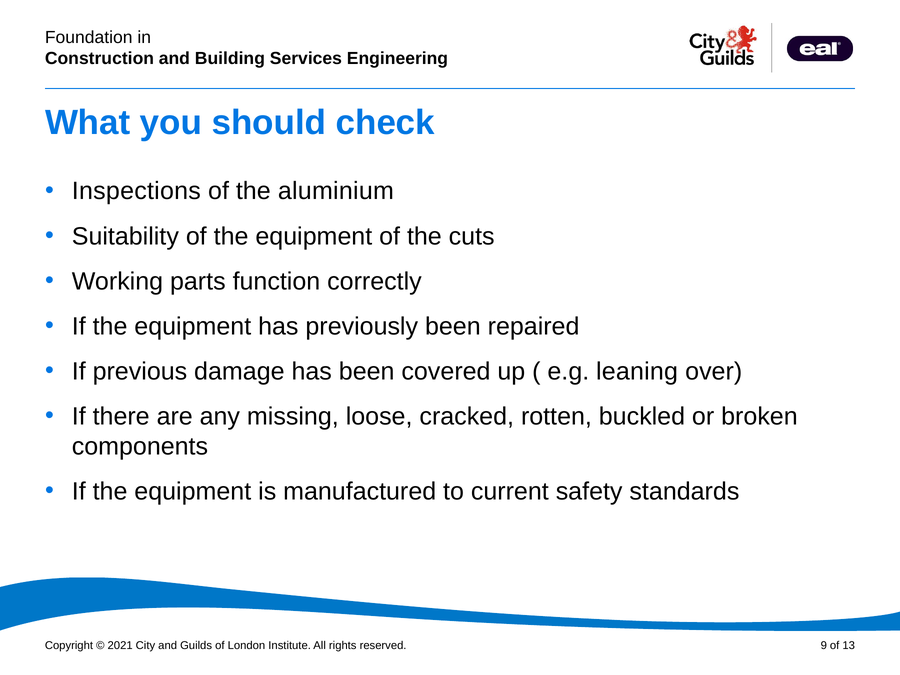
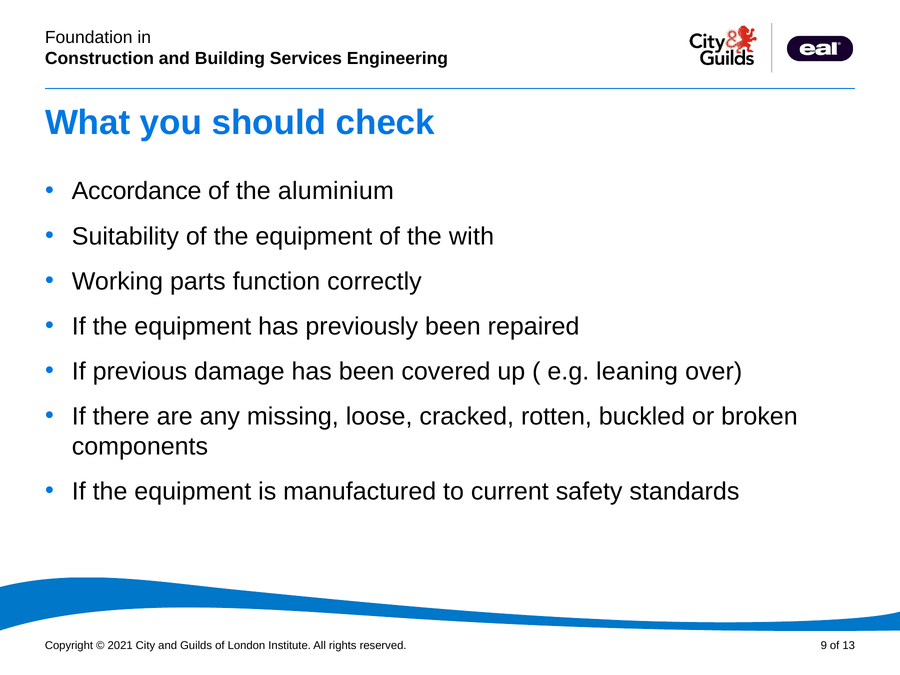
Inspections: Inspections -> Accordance (137, 191)
cuts: cuts -> with (472, 236)
